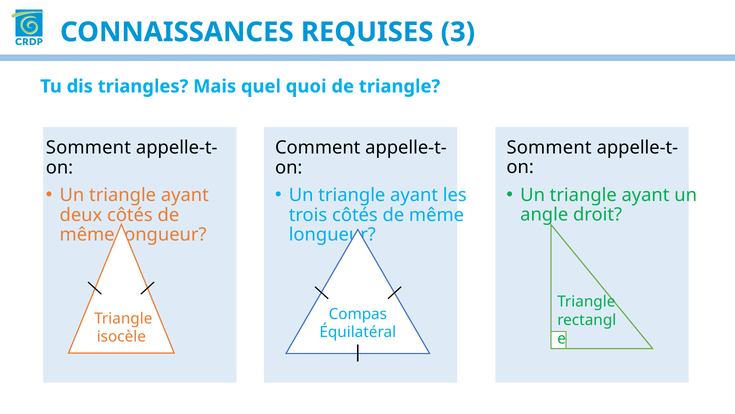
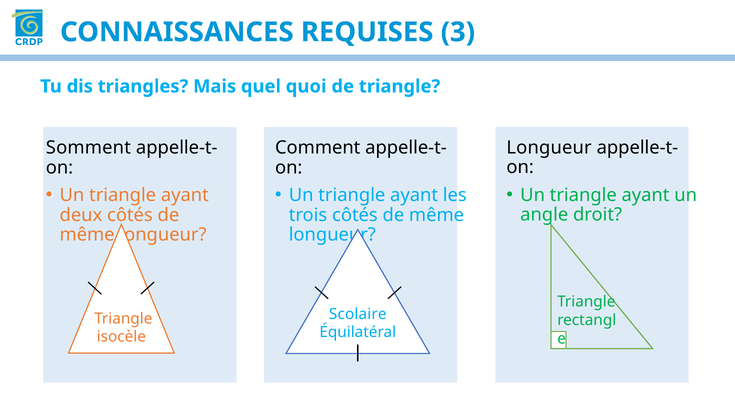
Somment: Somment -> Longueur (549, 147)
Compas: Compas -> Scolaire (358, 314)
